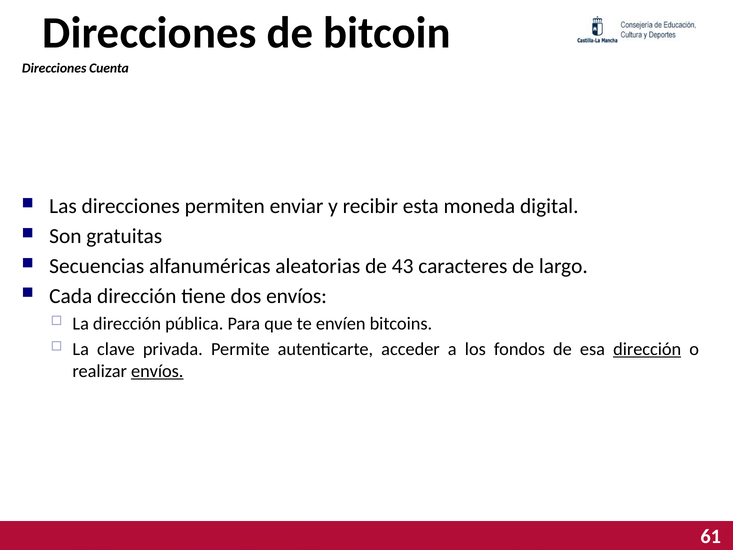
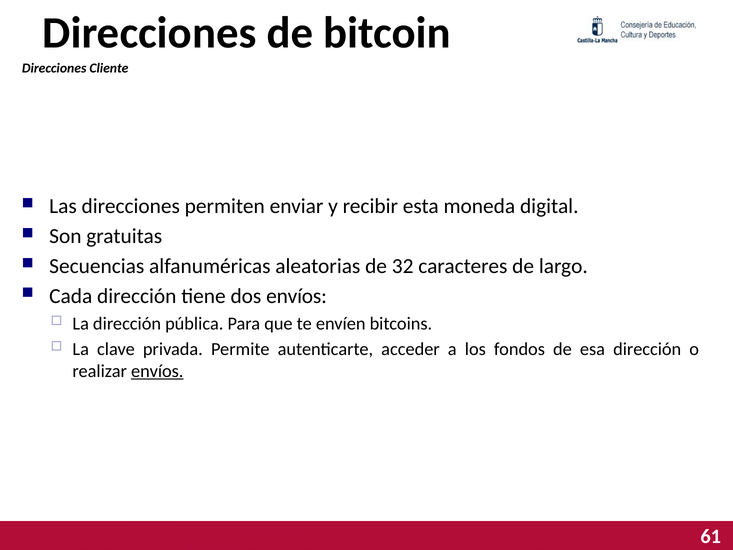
Cuenta: Cuenta -> Cliente (109, 68)
43: 43 -> 32 (403, 266)
dirección underline: present -> none (647, 349)
